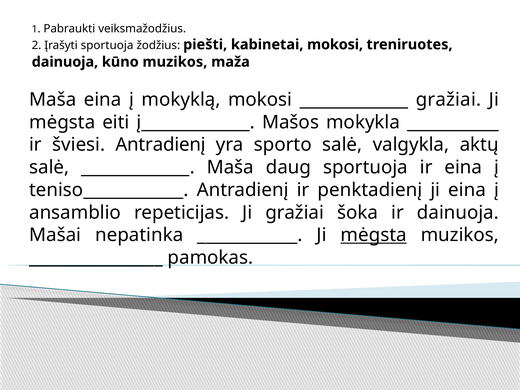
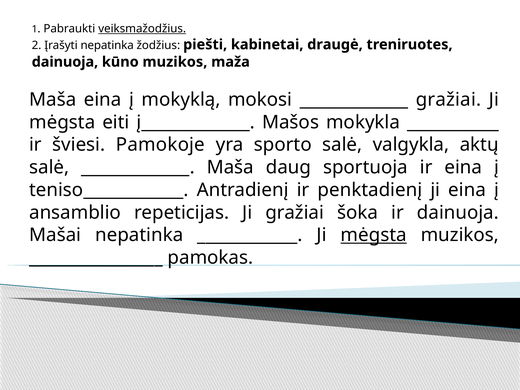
veiksmažodžius underline: none -> present (142, 29)
Įrašyti sportuoja: sportuoja -> nepatinka (107, 46)
kabinetai mokosi: mokosi -> draugė (335, 45)
šviesi Antradienį: Antradienį -> Pamokoje (160, 145)
